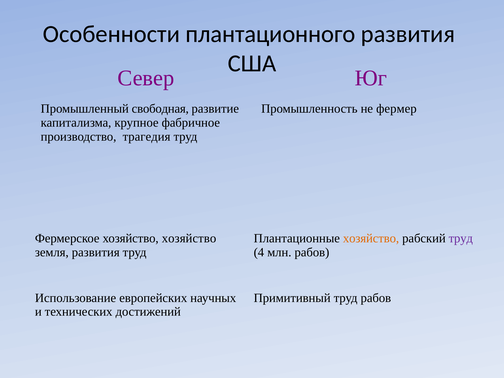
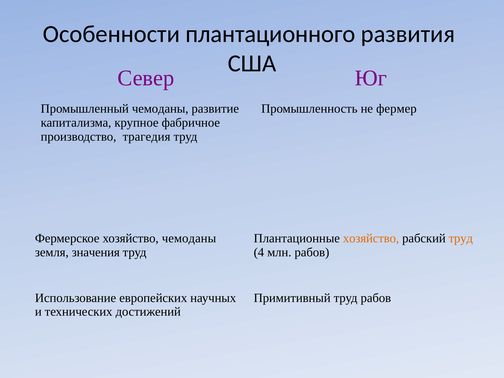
Промышленный свободная: свободная -> чемоданы (160, 109)
хозяйство хозяйство: хозяйство -> чемоданы (189, 238)
труд colour: purple -> orange (461, 238)
земля развития: развития -> значения (96, 252)
